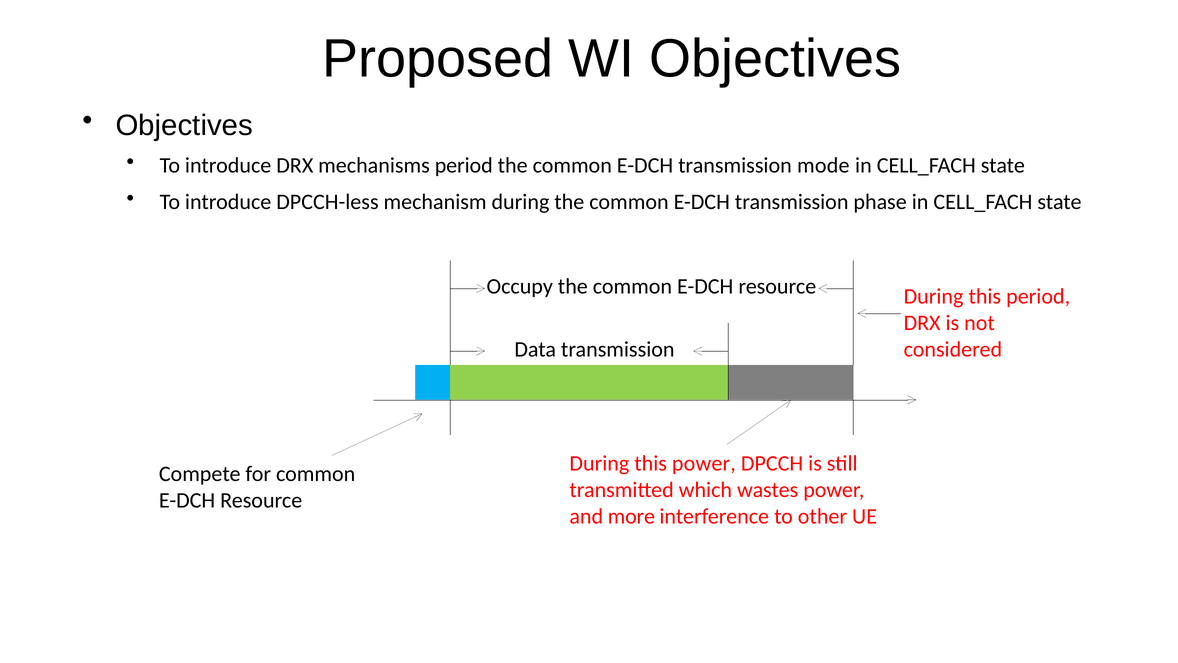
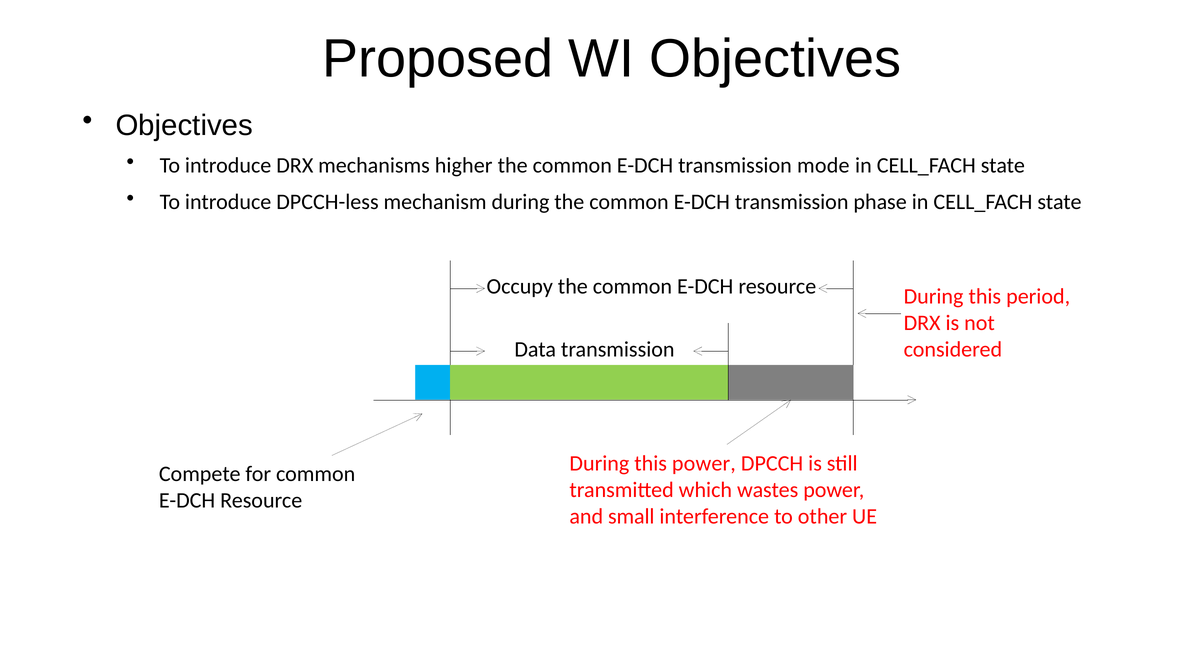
mechanisms period: period -> higher (464, 165)
more: more -> small (631, 516)
